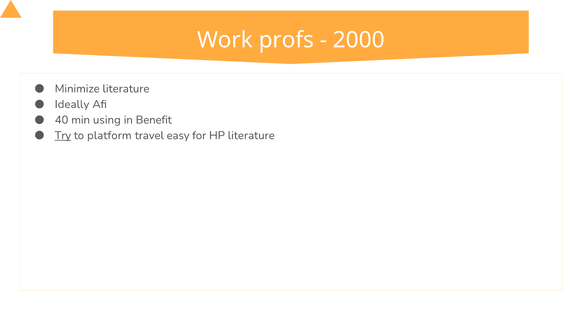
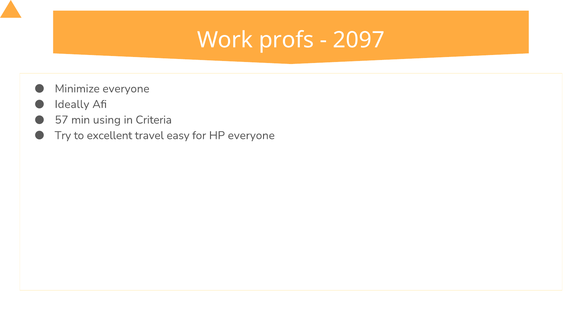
2000: 2000 -> 2097 (359, 40)
Minimize literature: literature -> everyone (126, 89)
40: 40 -> 57 (62, 120)
Benefit: Benefit -> Criteria (154, 120)
Try underline: present -> none (63, 136)
platform: platform -> excellent (109, 136)
HP literature: literature -> everyone (251, 136)
